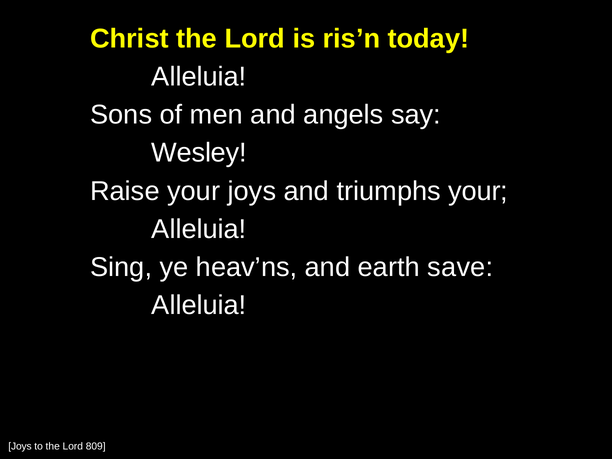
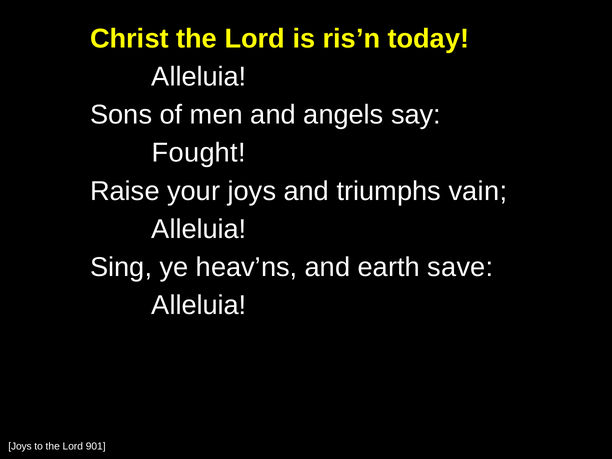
Wesley: Wesley -> Fought (199, 153)
triumphs your: your -> vain (478, 191)
809: 809 -> 901 (96, 447)
